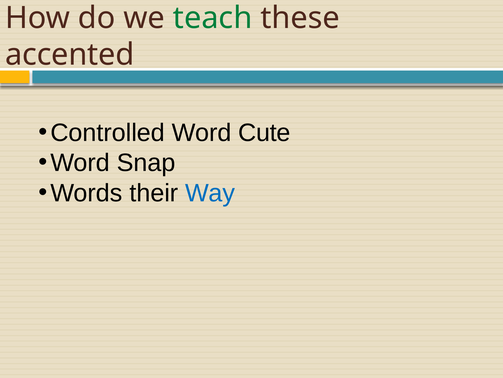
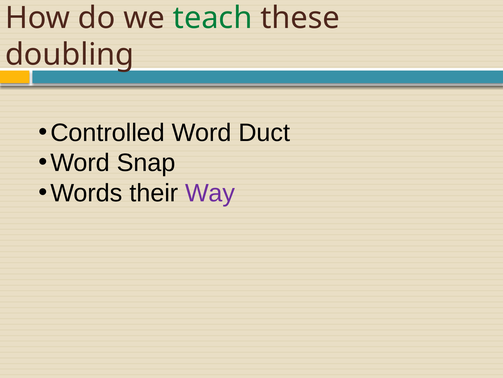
accented: accented -> doubling (70, 55)
Cute: Cute -> Duct (264, 132)
Way colour: blue -> purple (210, 193)
